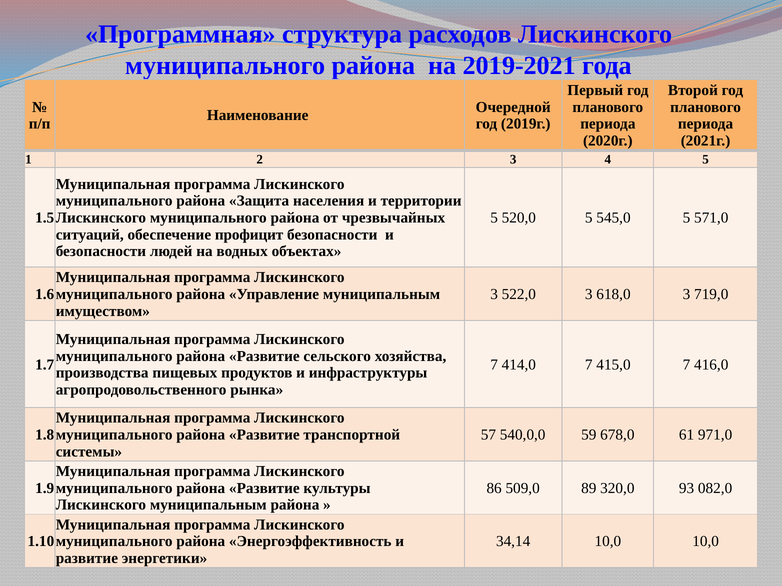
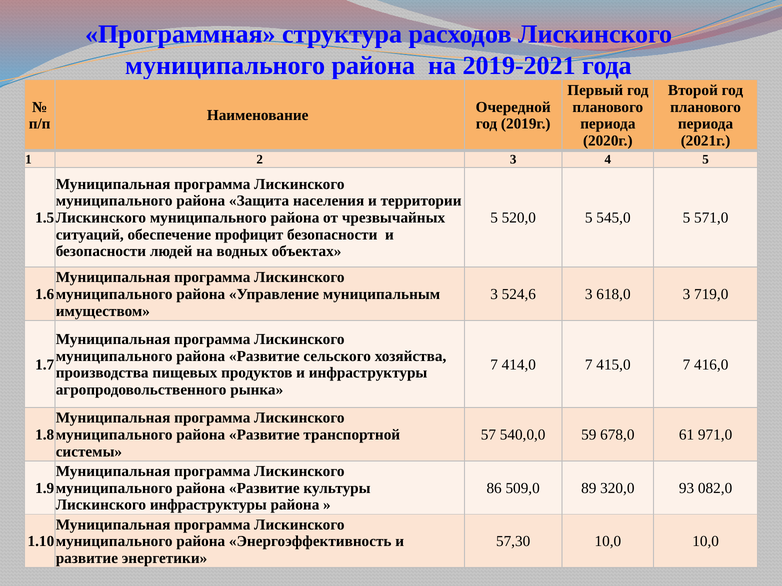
522,0: 522,0 -> 524,6 (519, 295)
Лискинского муниципальным: муниципальным -> инфраструктуры (208, 505)
34,14: 34,14 -> 57,30 (513, 542)
